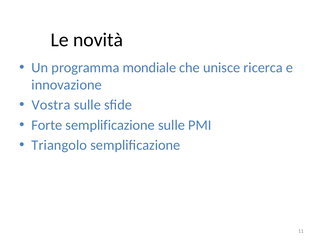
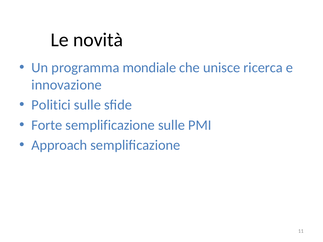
Vostra: Vostra -> Politici (51, 105)
Triangolo: Triangolo -> Approach (59, 145)
